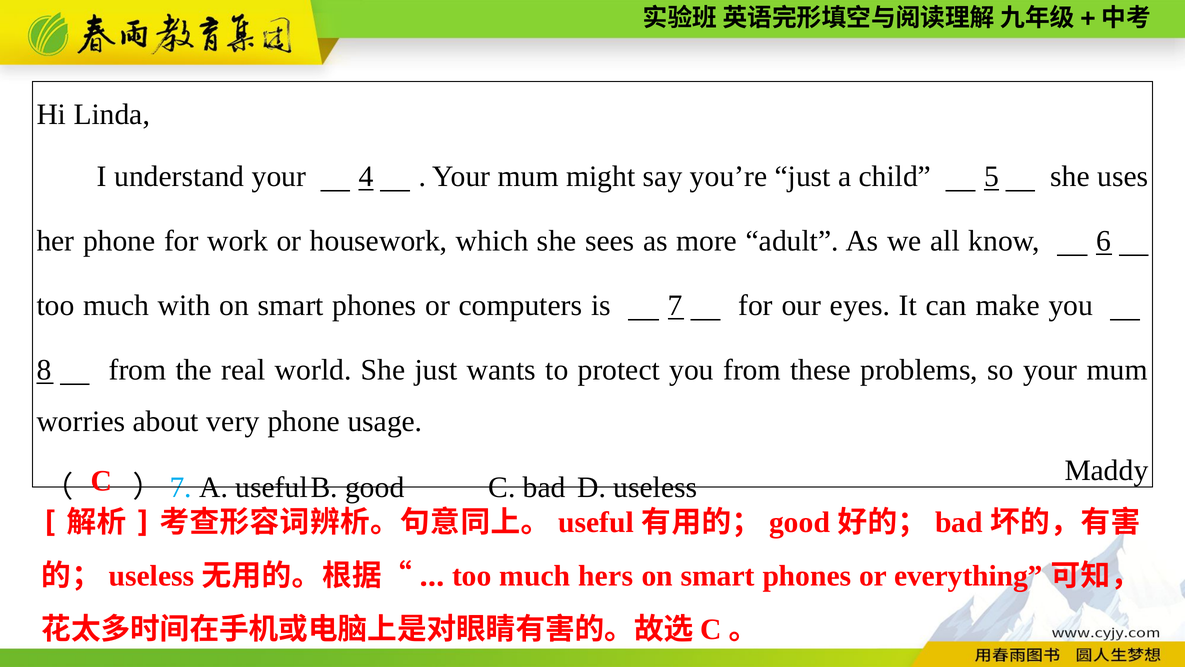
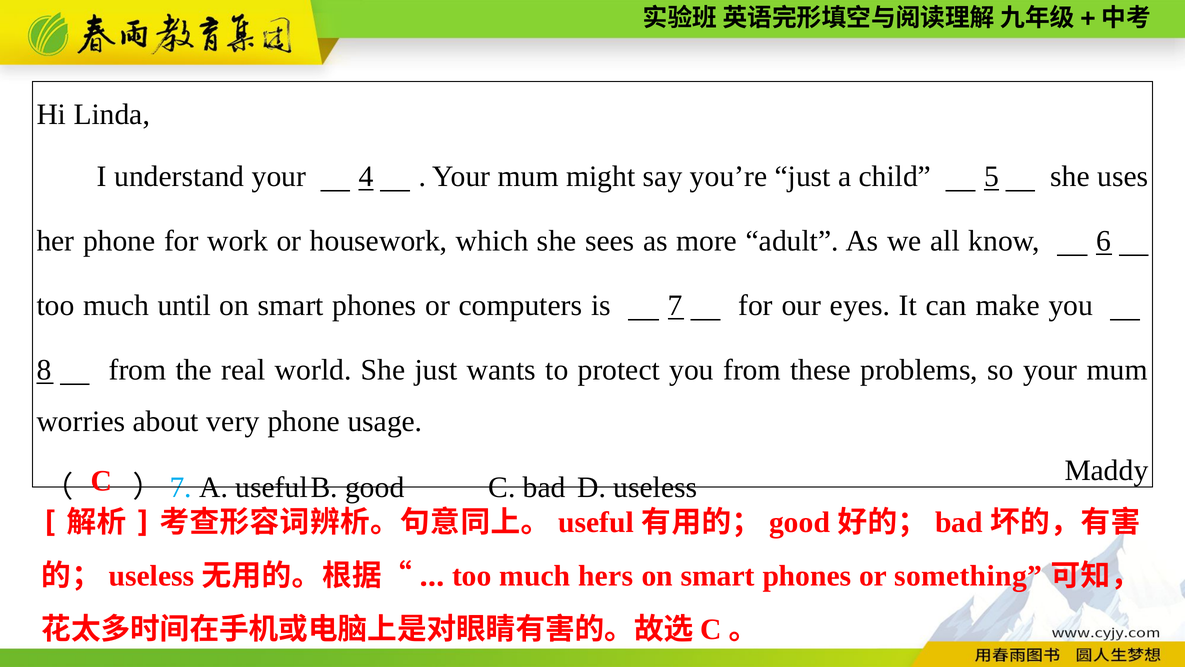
with: with -> until (184, 305)
everything: everything -> something (968, 576)
